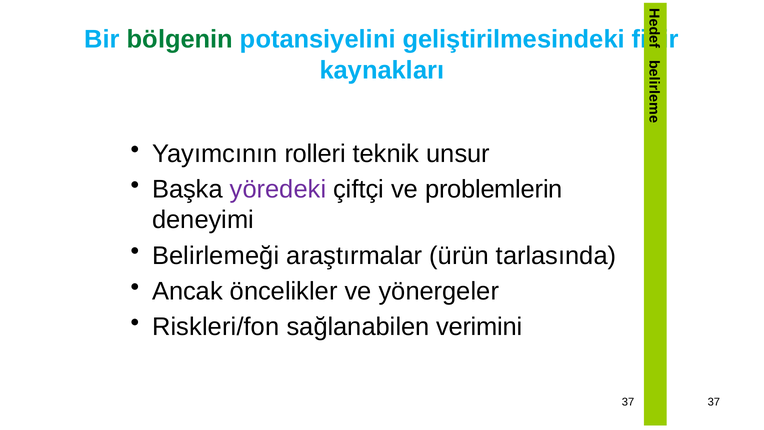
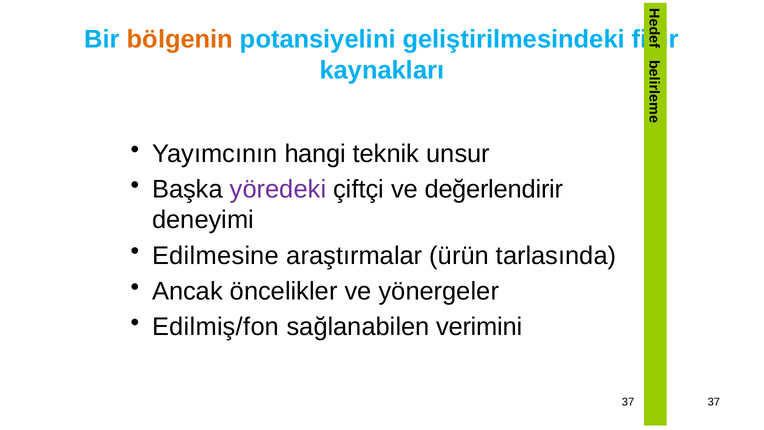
bölgenin colour: green -> orange (180, 40)
rolleri: rolleri -> hangi (315, 154)
problemlerin: problemlerin -> değerlendirir (494, 189)
Belirlemeği: Belirlemeği -> Edilmesine (216, 256)
Riskleri/fon: Riskleri/fon -> Edilmiş/fon (216, 327)
